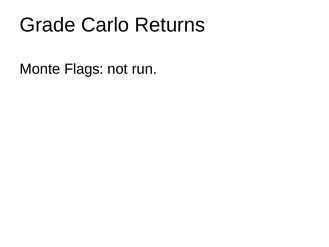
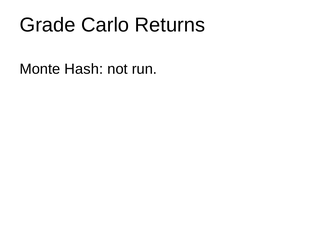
Flags: Flags -> Hash (84, 69)
